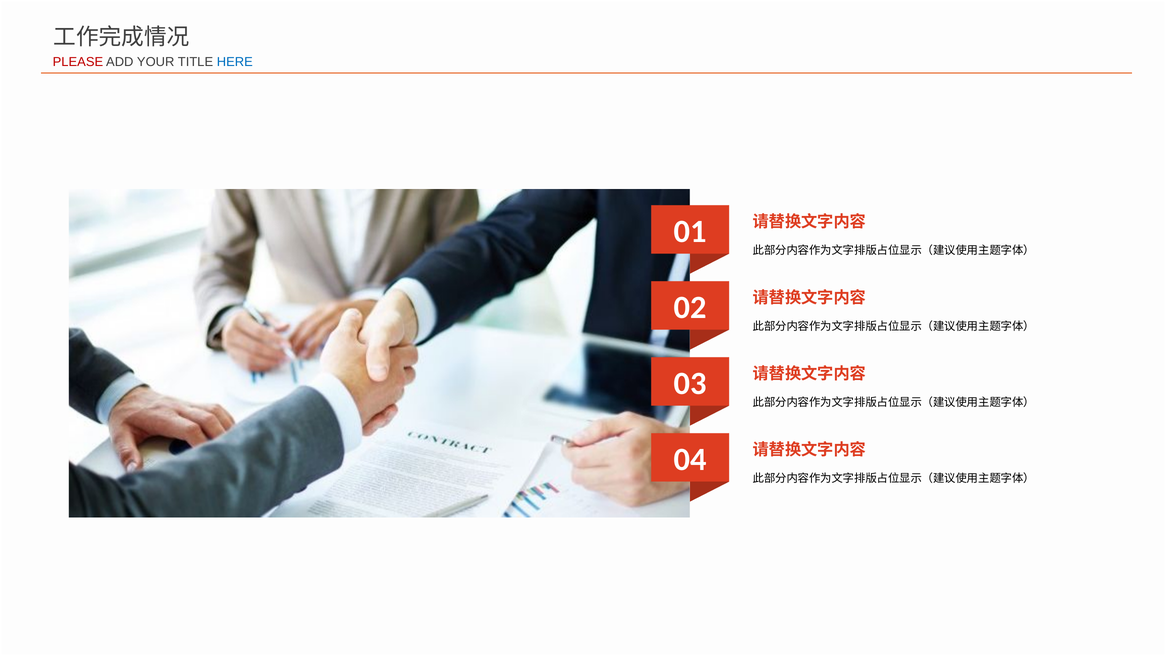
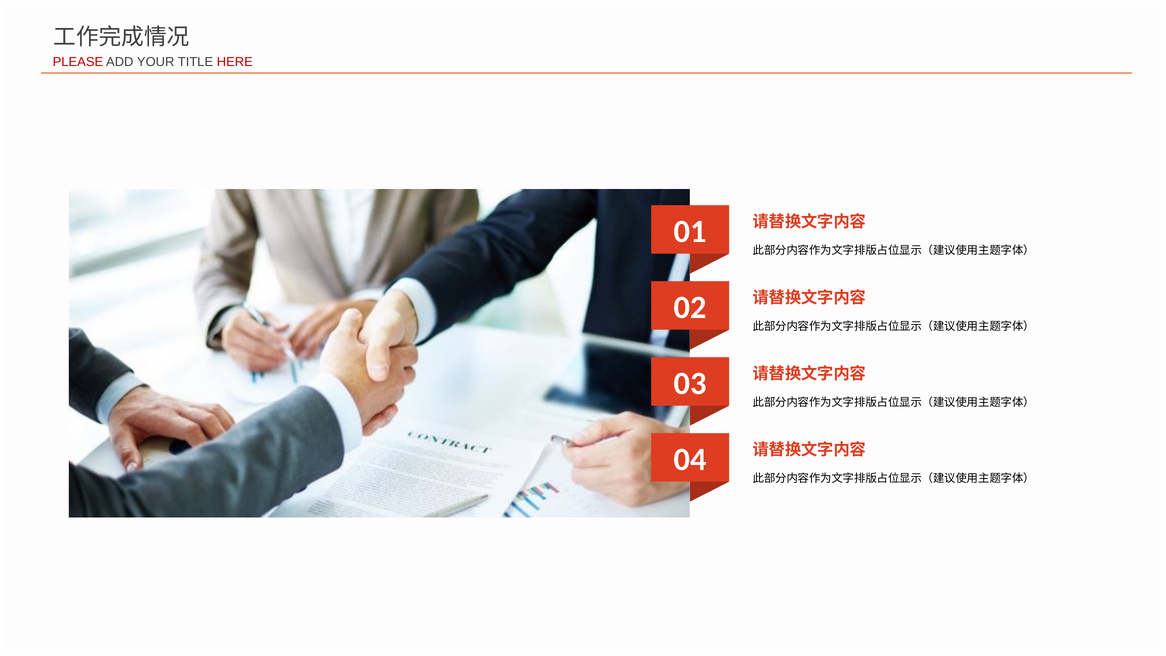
HERE colour: blue -> red (235, 62)
